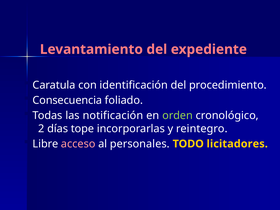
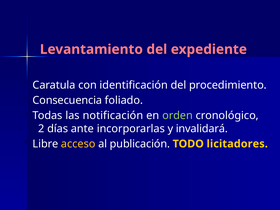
tope: tope -> ante (82, 129)
reintegro: reintegro -> invalidará (202, 129)
acceso colour: pink -> yellow (78, 144)
personales: personales -> publicación (140, 144)
